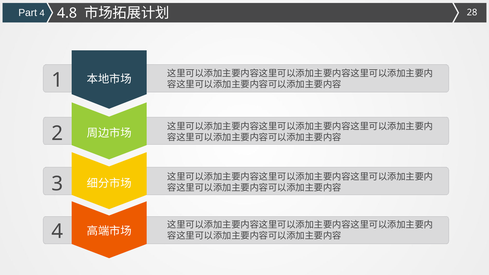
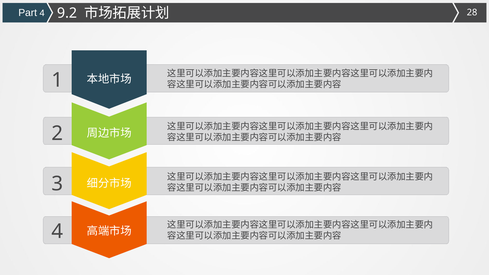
4.8: 4.8 -> 9.2 (67, 13)
